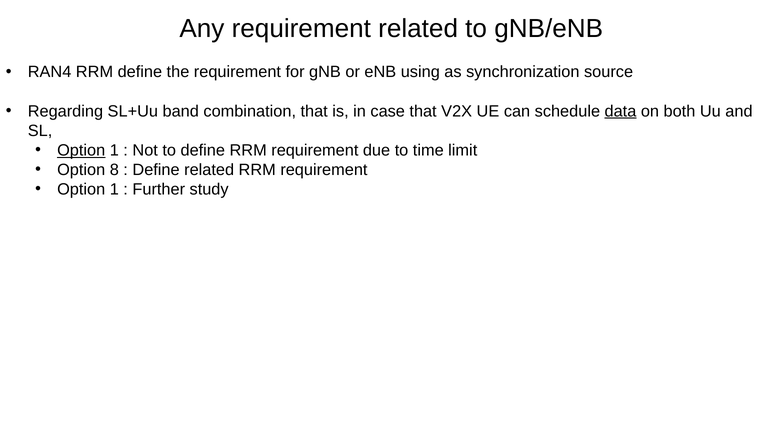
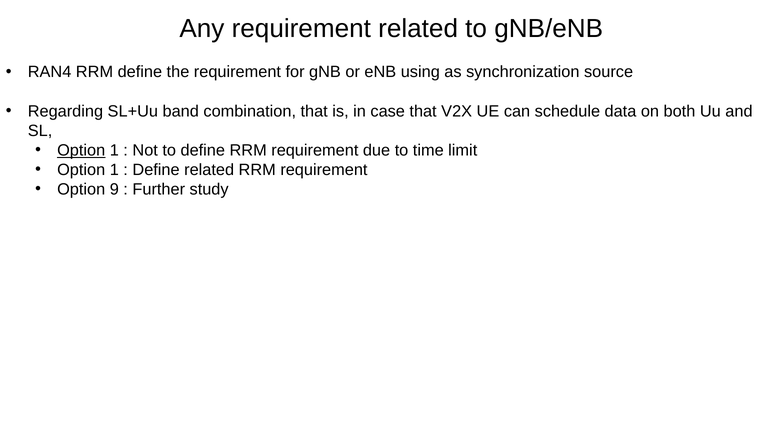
data underline: present -> none (620, 111)
8: 8 -> 1 (114, 170)
1: 1 -> 9 (114, 190)
